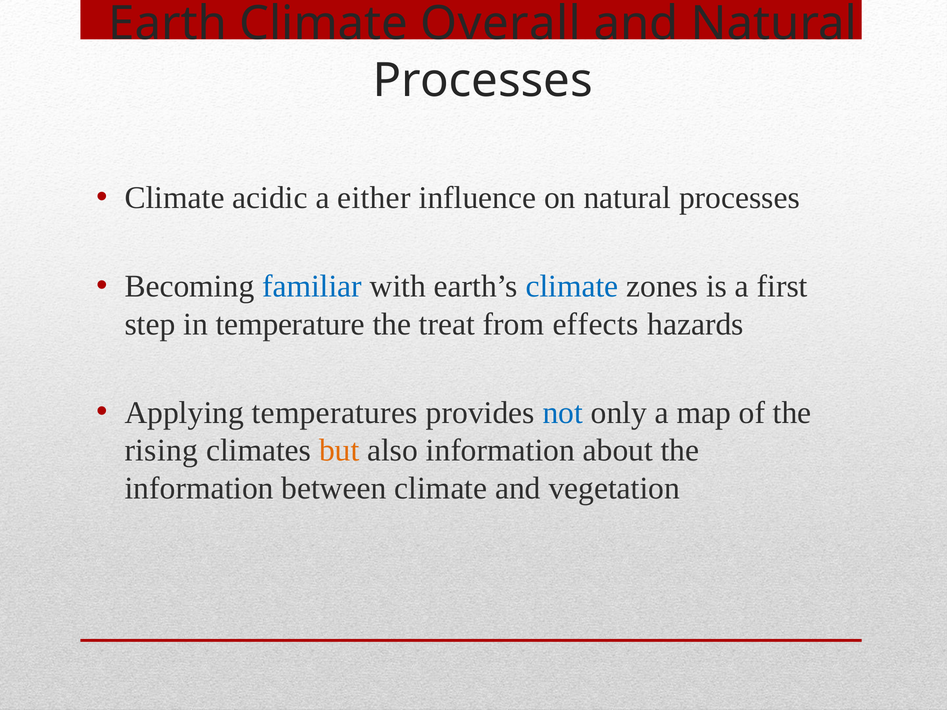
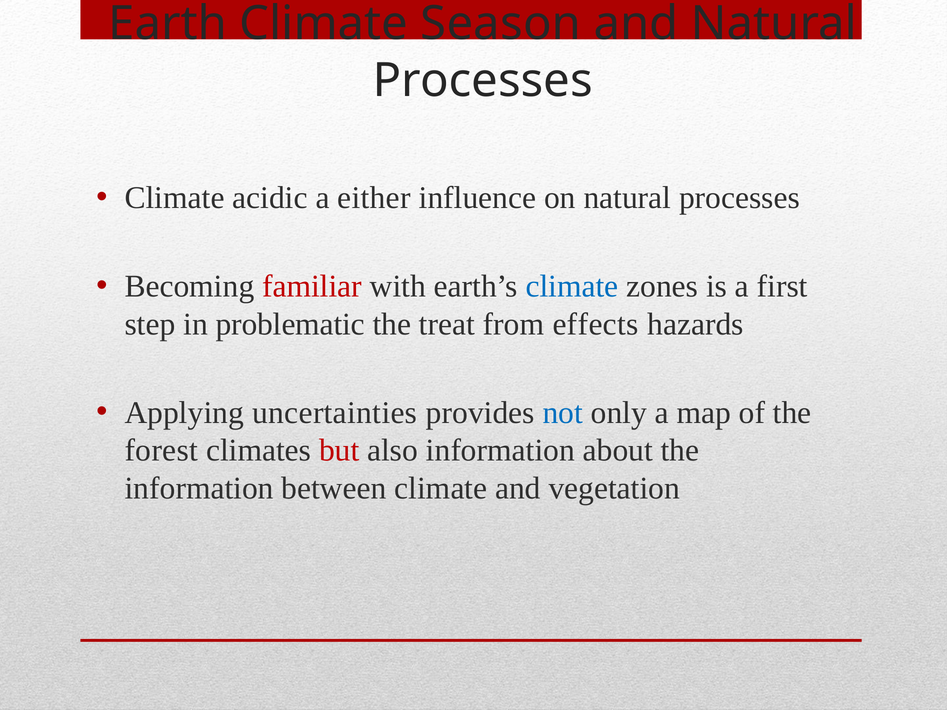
Overall: Overall -> Season (501, 24)
familiar colour: blue -> red (312, 287)
temperature: temperature -> problematic (290, 324)
temperatures: temperatures -> uncertainties (335, 413)
rising: rising -> forest (161, 451)
but colour: orange -> red (339, 451)
